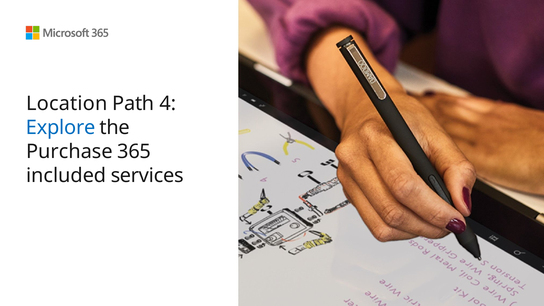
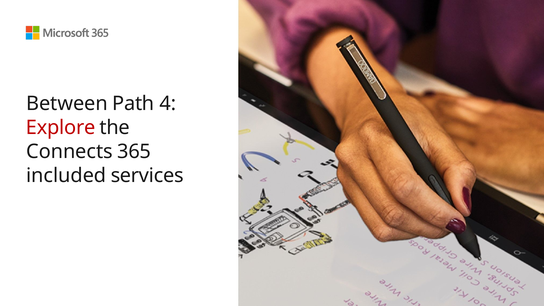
Location: Location -> Between (67, 103)
Explore colour: blue -> red (61, 127)
Purchase: Purchase -> Connects (69, 151)
